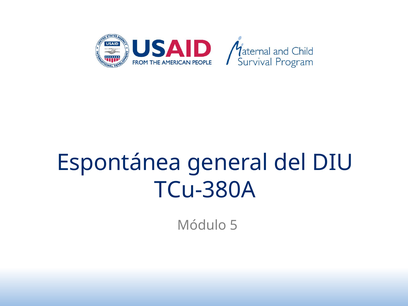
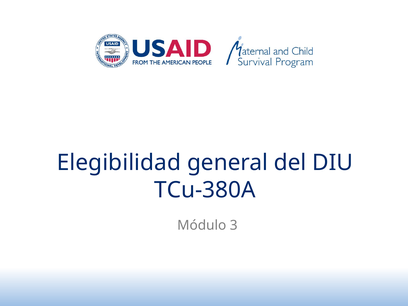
Espontánea: Espontánea -> Elegibilidad (119, 163)
5: 5 -> 3 (234, 225)
